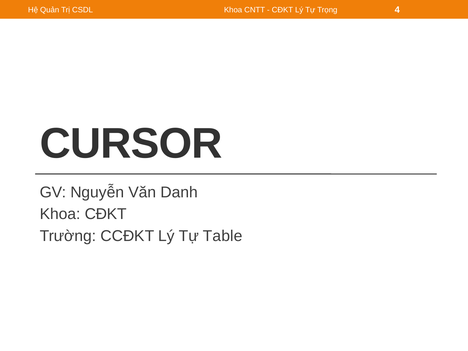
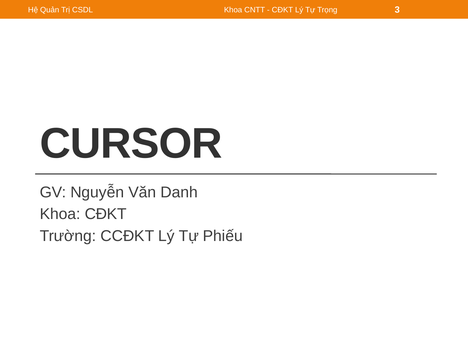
4: 4 -> 3 (397, 10)
Table: Table -> Phiếu (223, 236)
